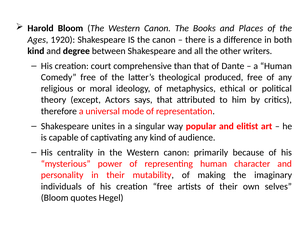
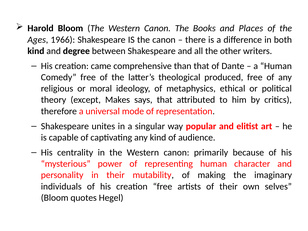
1920: 1920 -> 1966 (63, 40)
court: court -> came (101, 66)
Actors: Actors -> Makes (118, 100)
